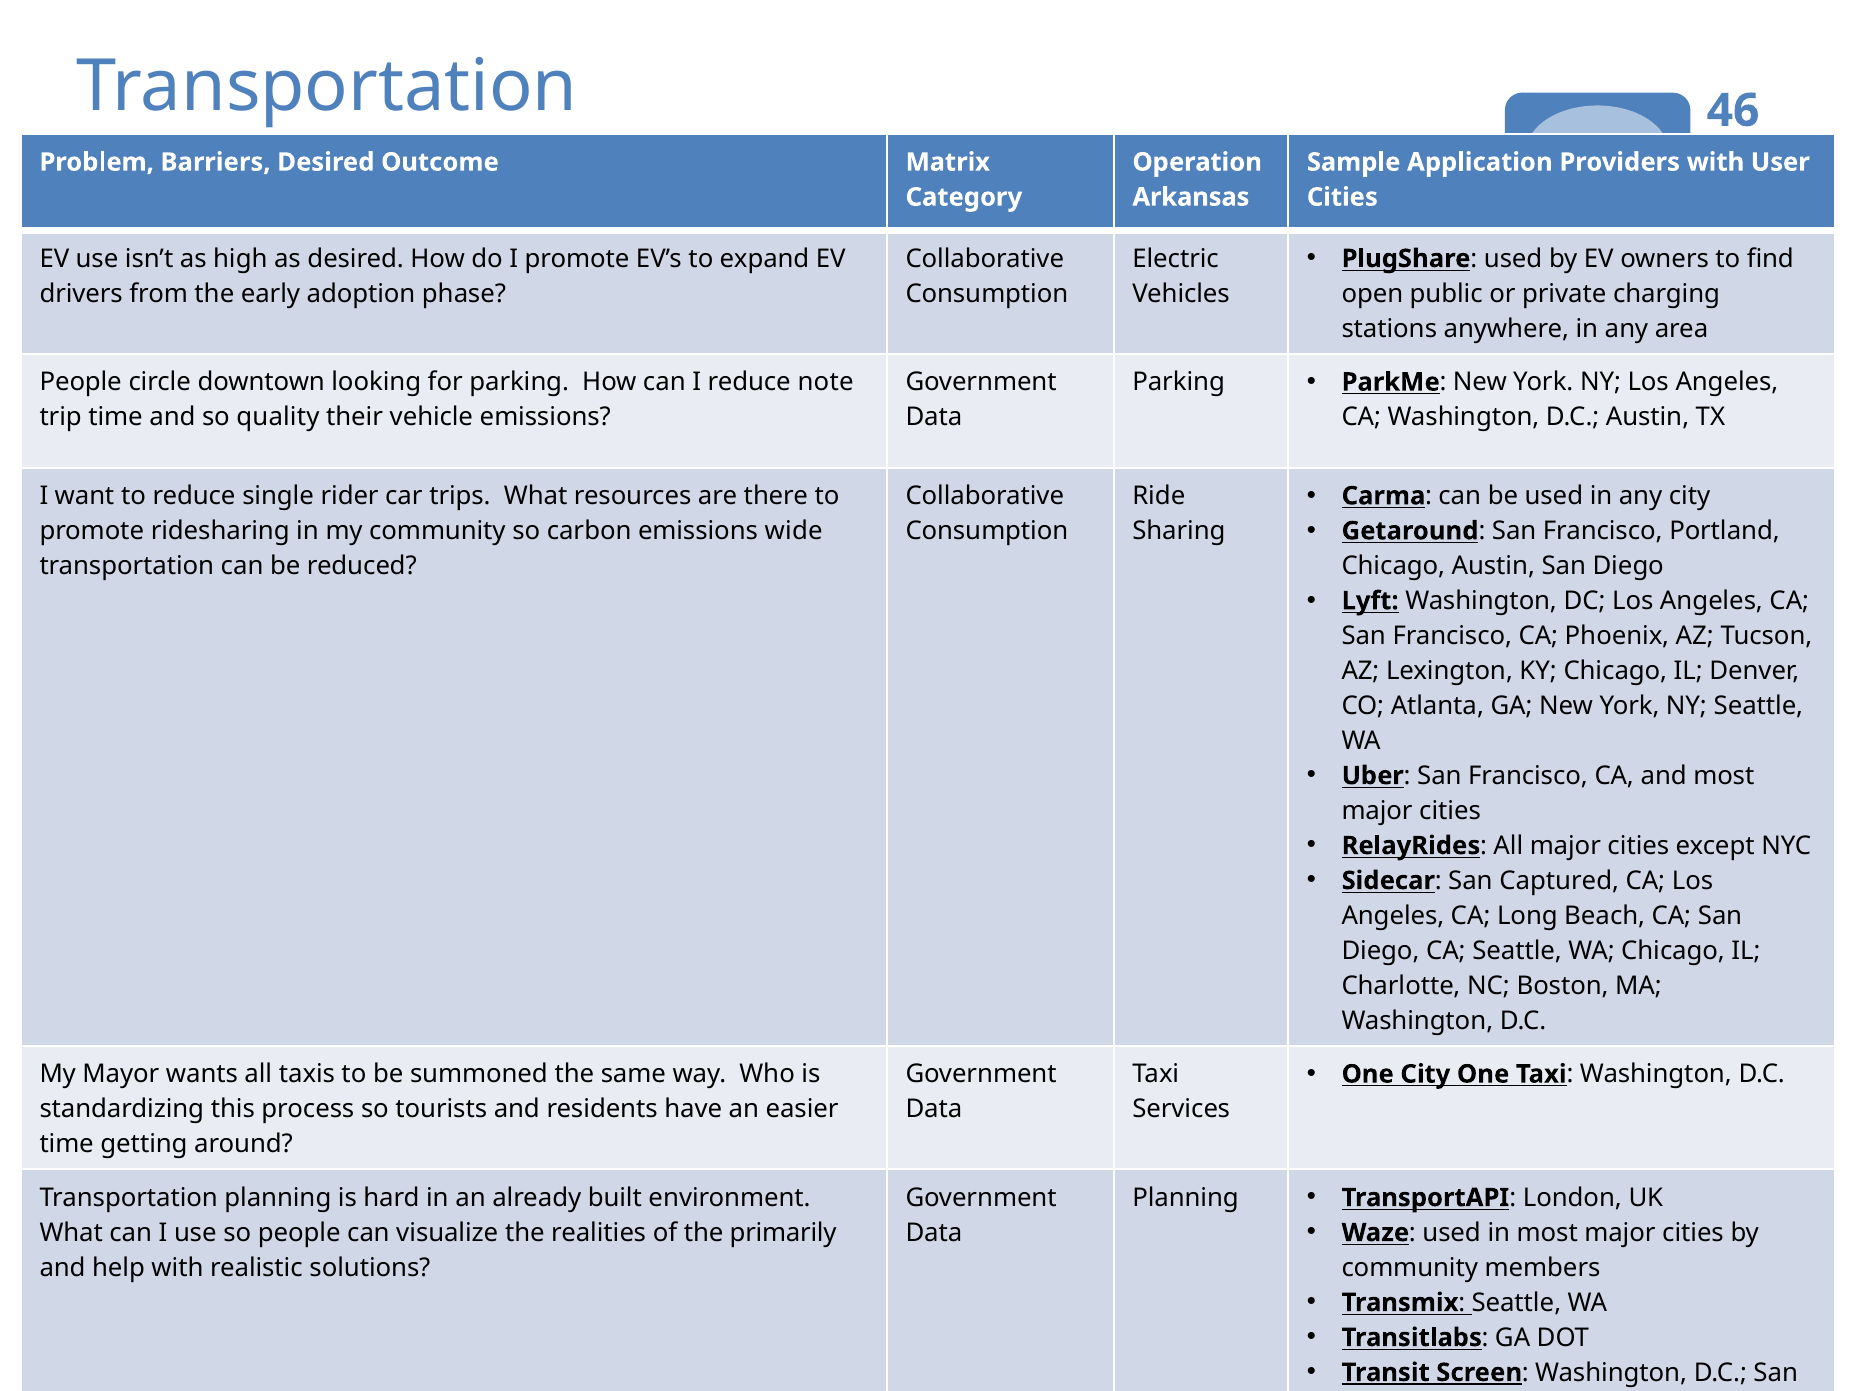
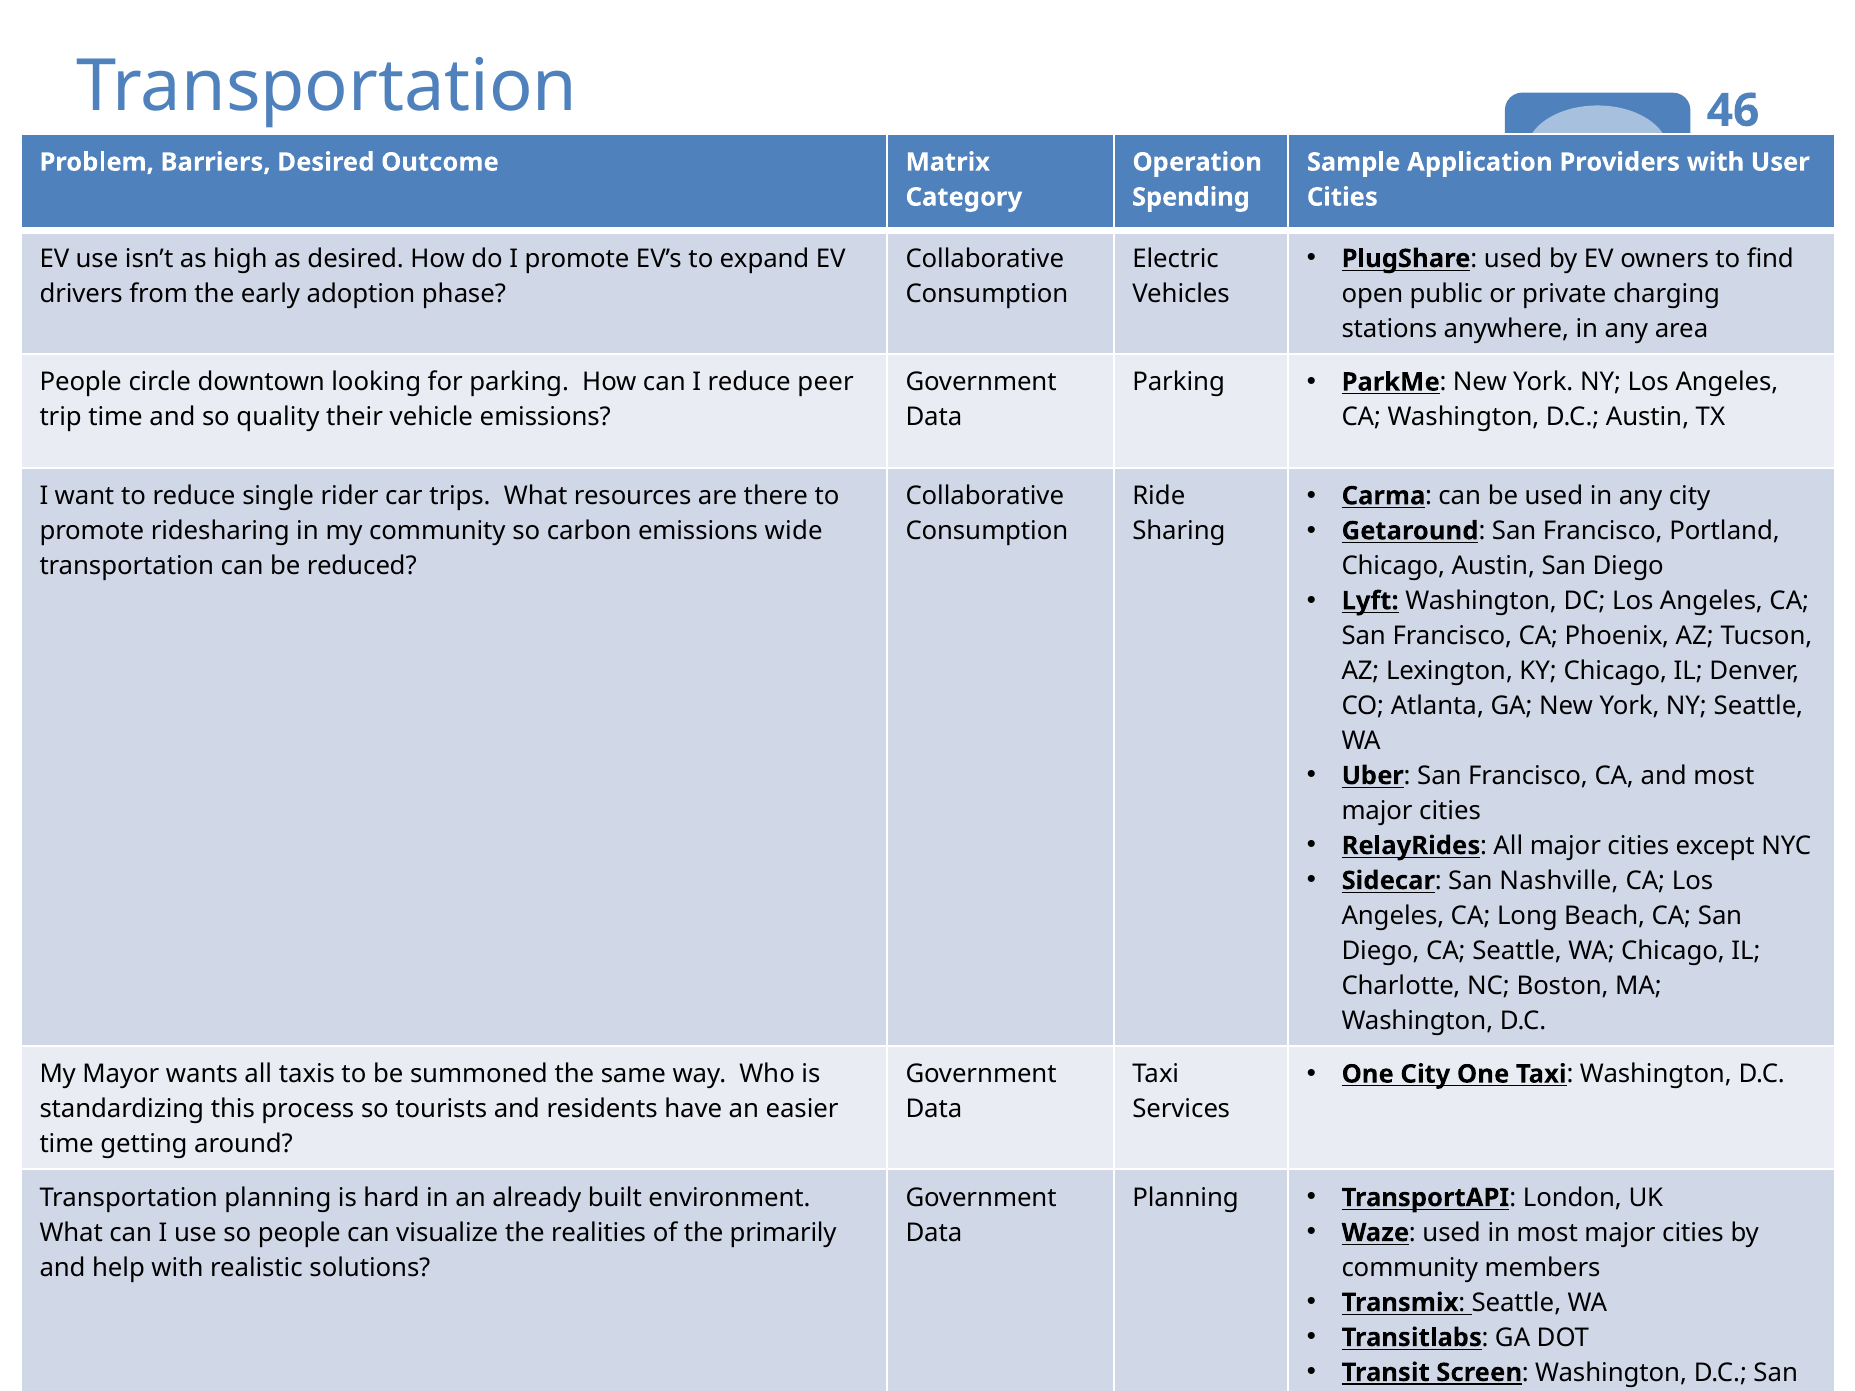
Arkansas: Arkansas -> Spending (1191, 197)
note: note -> peer (826, 382)
Captured: Captured -> Nashville (1559, 881)
